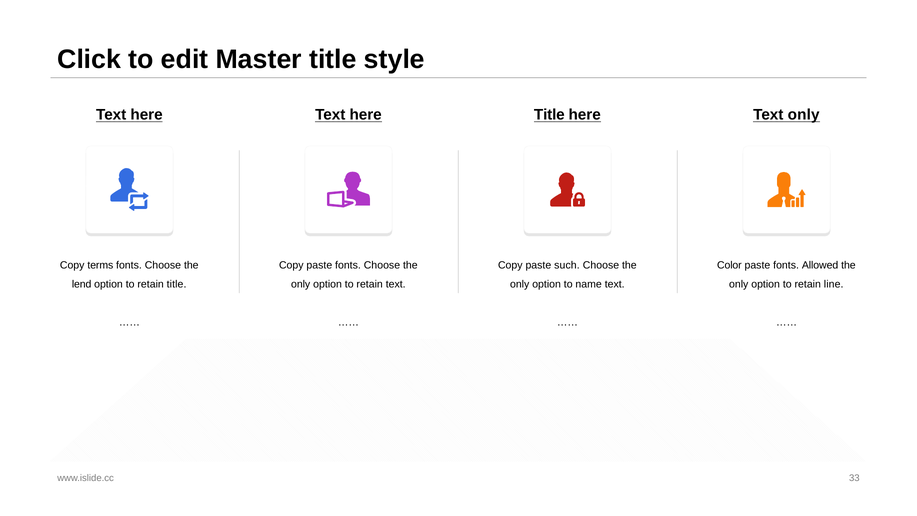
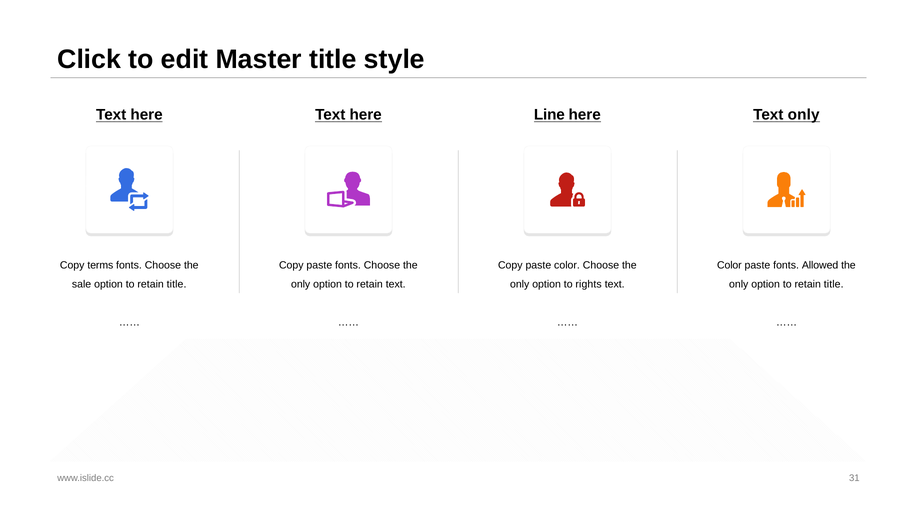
Title: Title -> Line (549, 115)
paste such: such -> color (567, 265)
lend: lend -> sale (82, 284)
name: name -> rights (589, 284)
line: line -> title (834, 284)
33: 33 -> 31 (854, 478)
